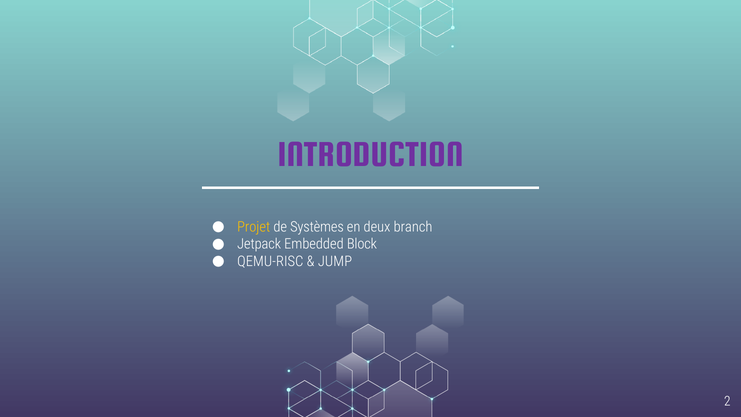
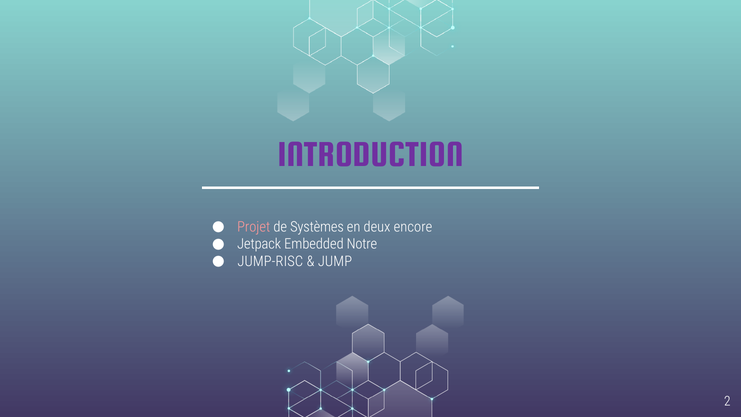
Projet colour: yellow -> pink (254, 227)
branch: branch -> encore (413, 227)
Block: Block -> Notre (362, 244)
QEMU-RISC: QEMU-RISC -> JUMP-RISC (270, 261)
